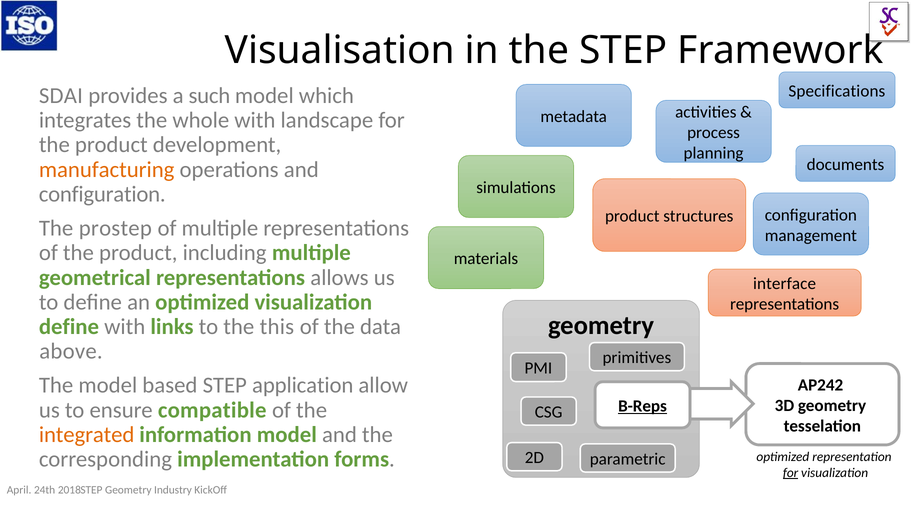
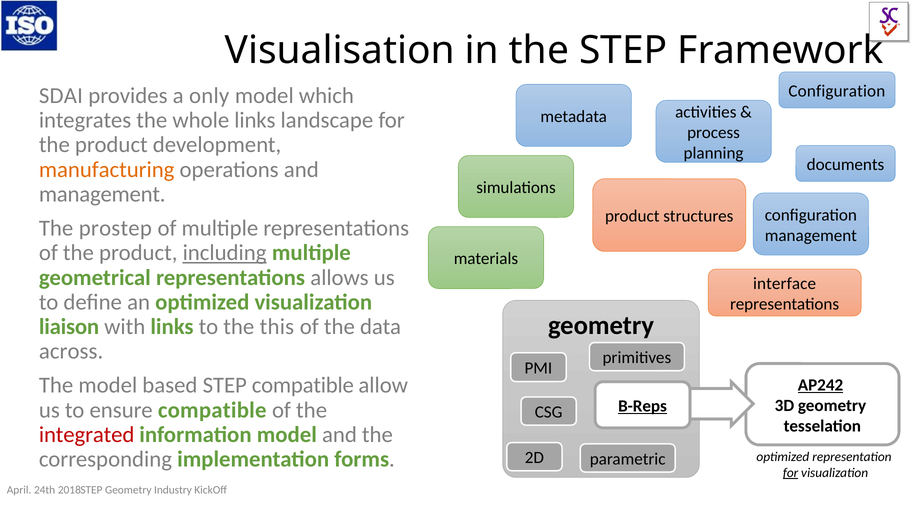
Specifications: Specifications -> Configuration (837, 91)
such: such -> only (209, 96)
whole with: with -> links (255, 120)
configuration: configuration -> management (102, 194)
including underline: none -> present (225, 253)
define: define -> liaison (69, 327)
above: above -> across (71, 351)
STEP application: application -> compatible (303, 385)
AP242 underline: none -> present (820, 385)
integrated colour: orange -> red (87, 435)
